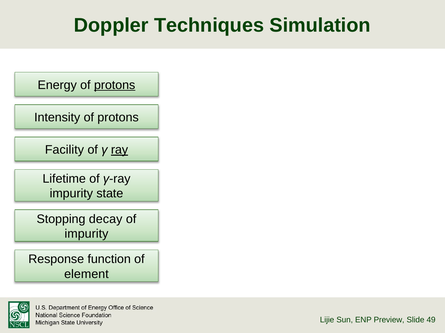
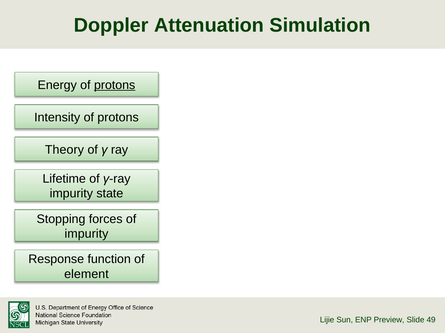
Techniques: Techniques -> Attenuation (209, 25)
Facility: Facility -> Theory (64, 150)
ray underline: present -> none (120, 150)
decay: decay -> forces (106, 219)
